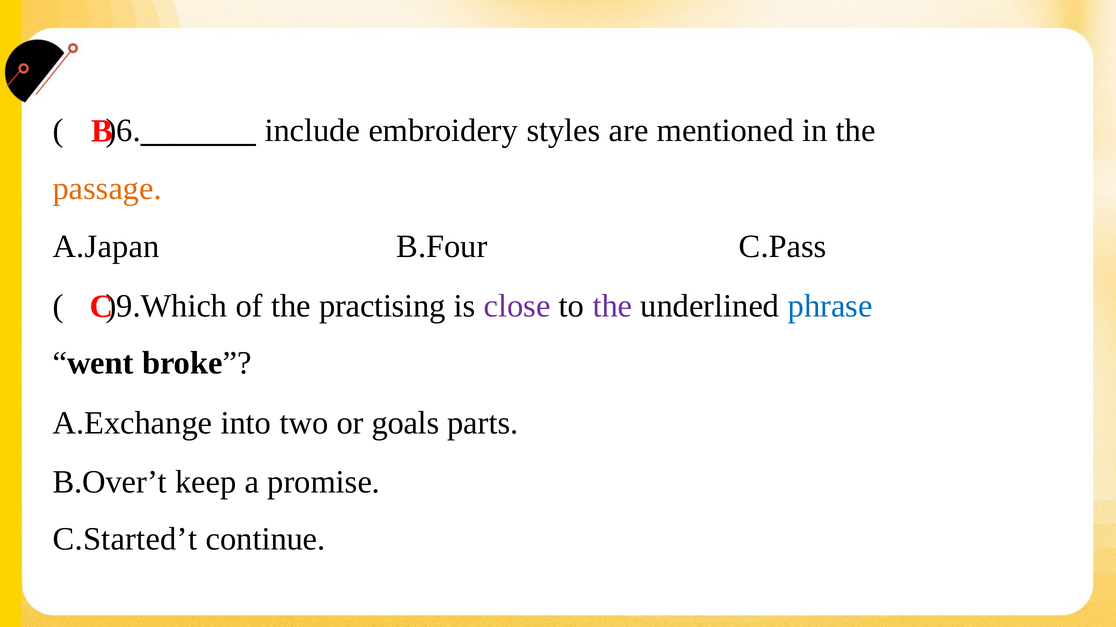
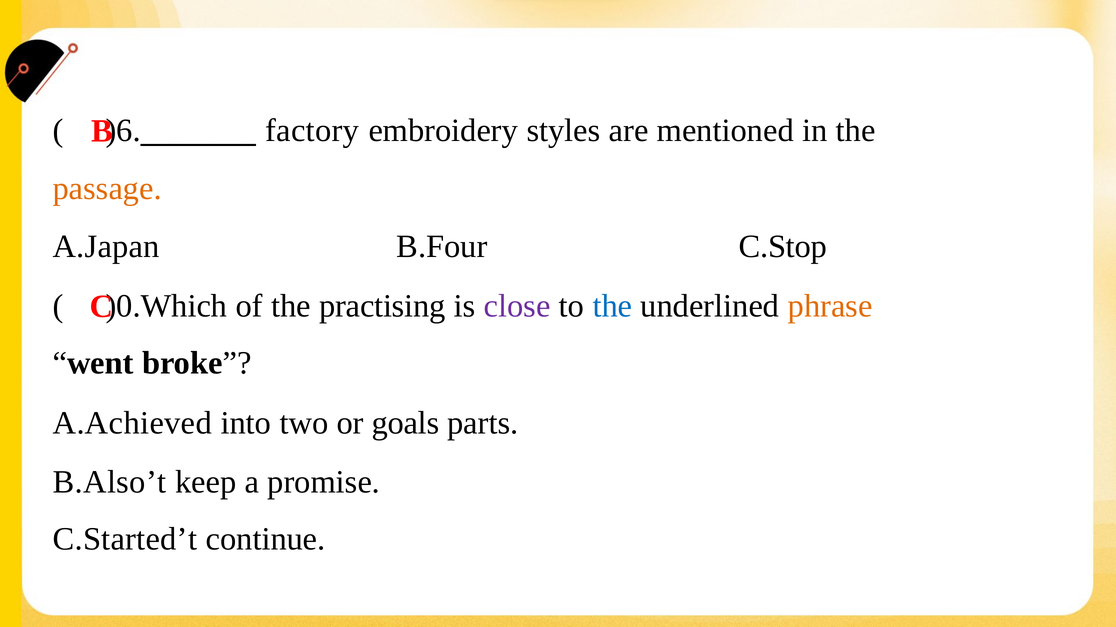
include: include -> factory (312, 131)
C.Pass: C.Pass -> C.Stop (783, 247)
)9.Which: )9.Which -> )0.Which (166, 306)
the colour: purple -> blue (612, 306)
phrase colour: blue -> orange (830, 306)
A.Exchange: A.Exchange -> A.Achieved (132, 423)
B.Over’t: B.Over’t -> B.Also’t (110, 483)
